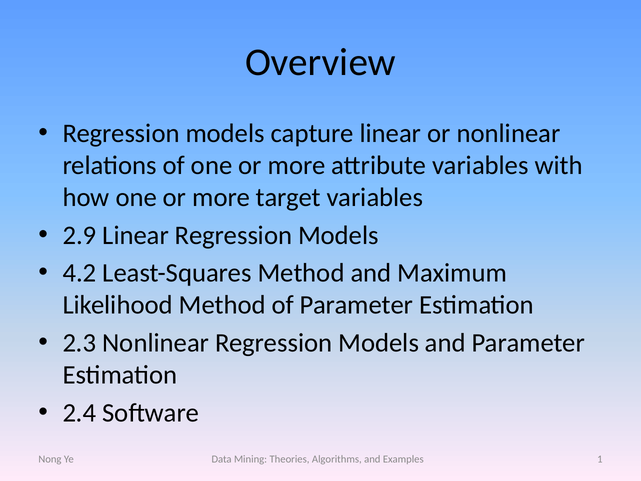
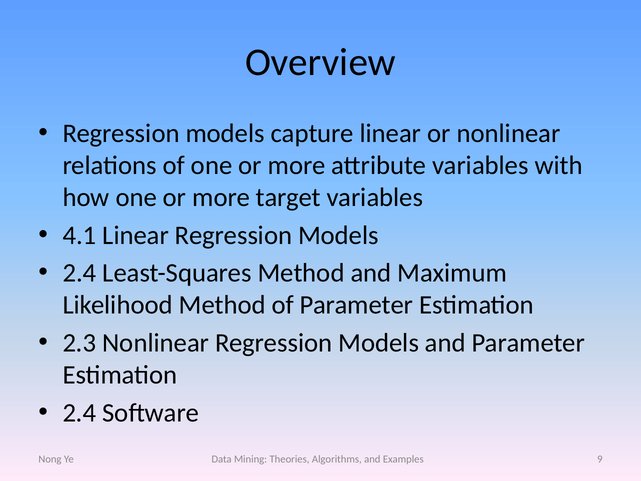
2.9: 2.9 -> 4.1 (79, 235)
4.2: 4.2 -> 2.4 (79, 273)
1: 1 -> 9 (600, 459)
